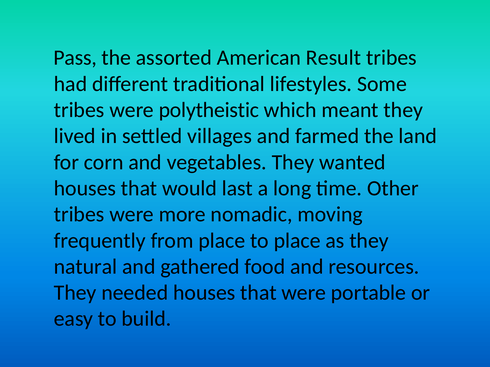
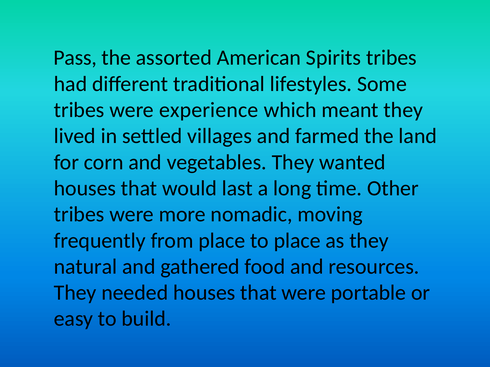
Result: Result -> Spirits (334, 58)
polytheistic: polytheistic -> experience (209, 110)
